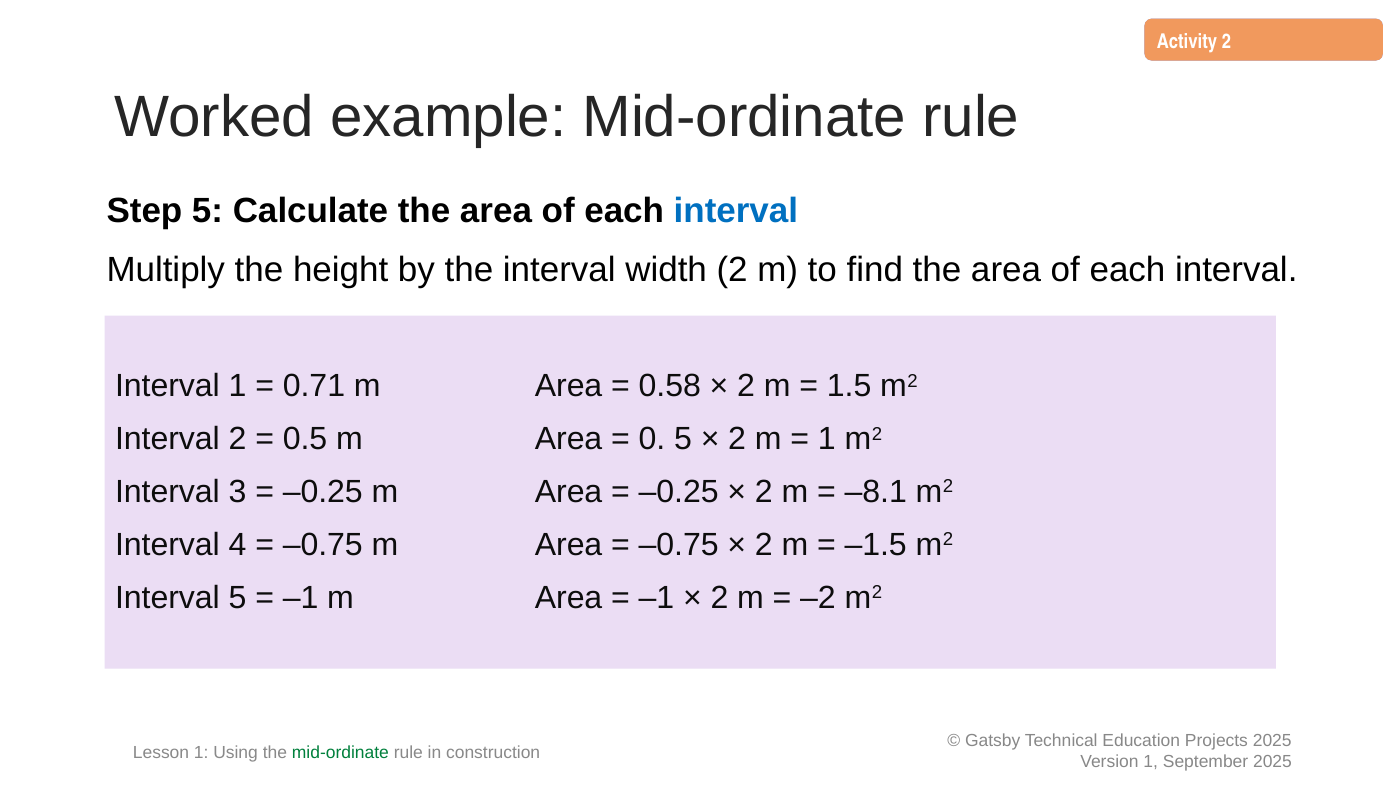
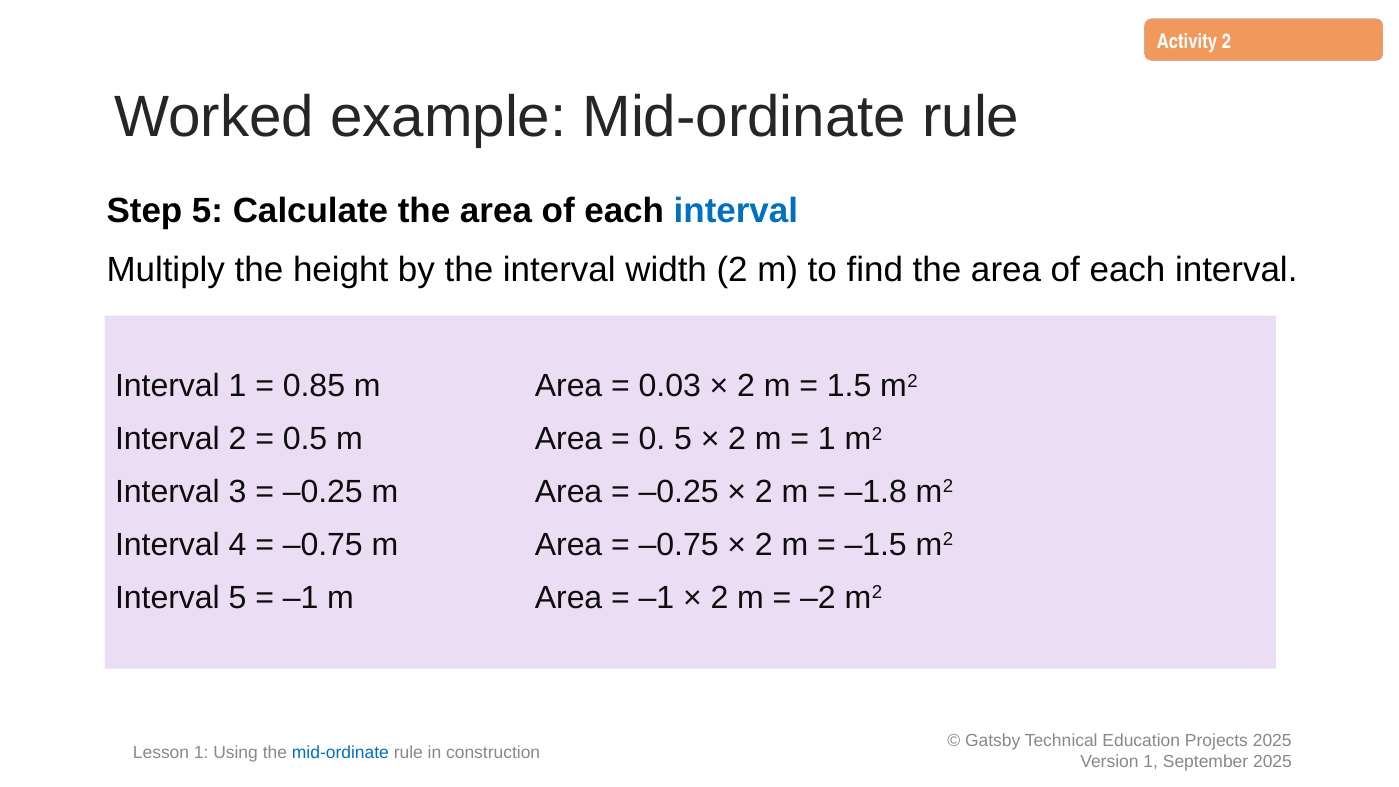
0.71: 0.71 -> 0.85 (314, 386)
0.58: 0.58 -> 0.03 (670, 386)
–8.1: –8.1 -> –1.8 (876, 492)
mid-ordinate colour: green -> blue (340, 752)
